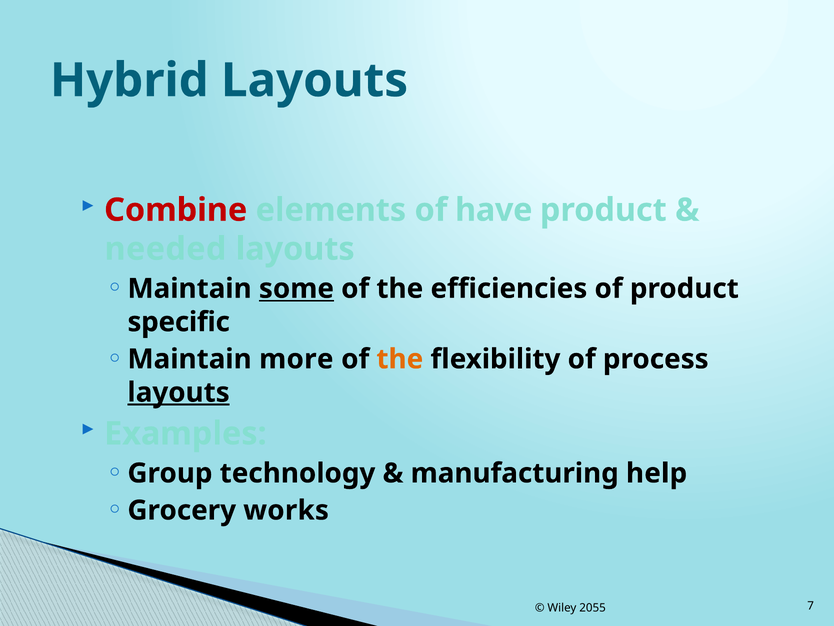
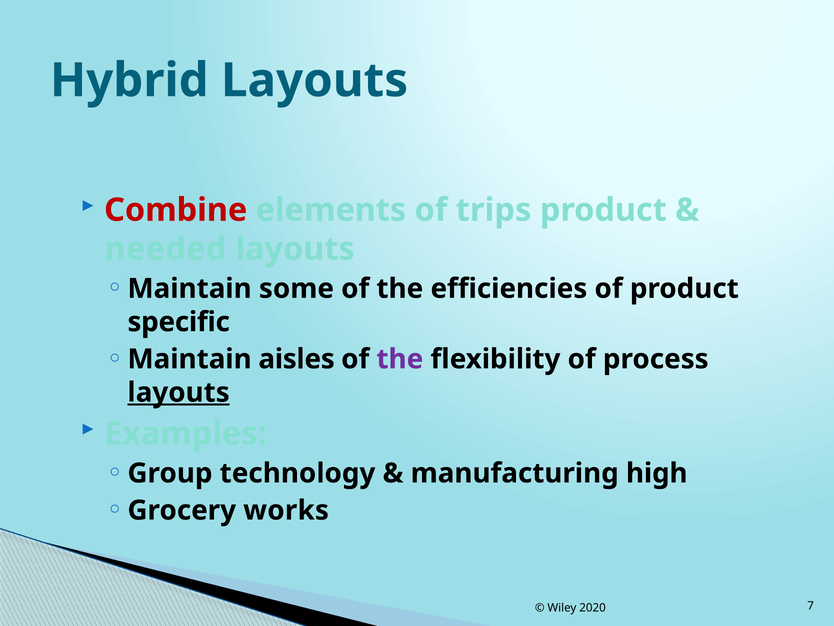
have: have -> trips (494, 210)
some underline: present -> none (296, 288)
more: more -> aisles (297, 359)
the colour: orange -> purple (400, 359)
help: help -> high (657, 473)
2055: 2055 -> 2020 (593, 607)
